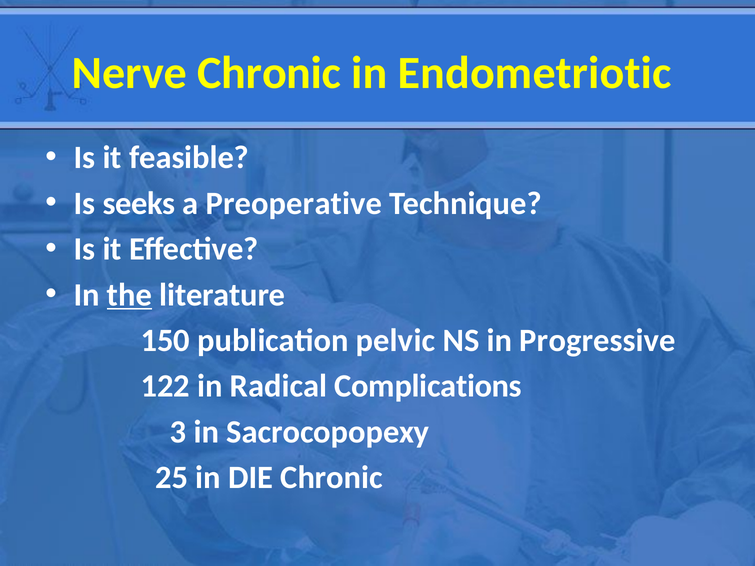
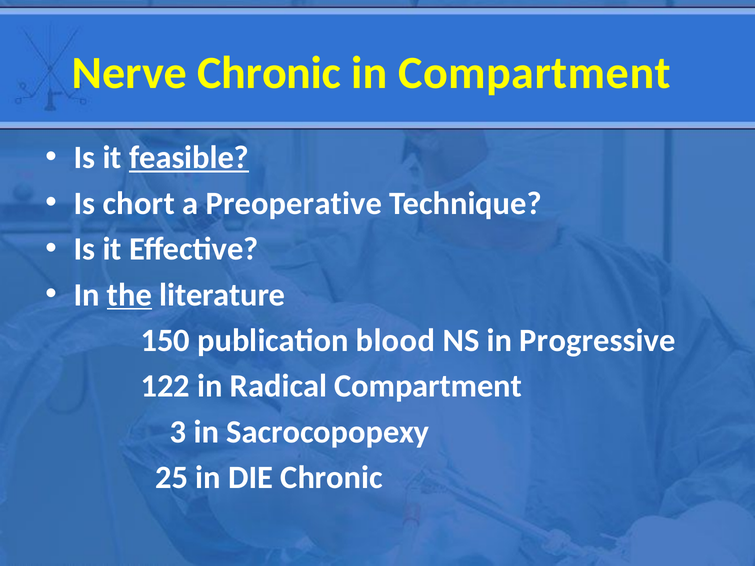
in Endometriotic: Endometriotic -> Compartment (534, 73)
feasible underline: none -> present (189, 158)
seeks: seeks -> chort (139, 203)
pelvic: pelvic -> blood (395, 341)
Radical Complications: Complications -> Compartment (428, 386)
